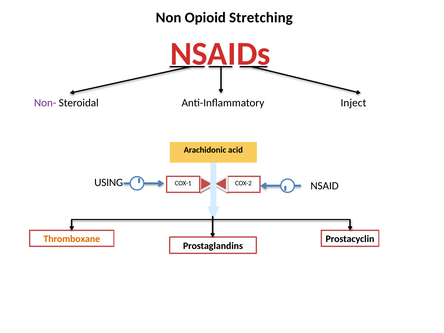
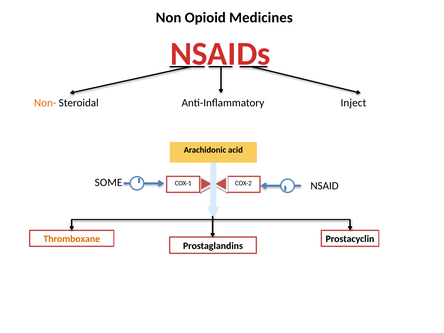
Stretching: Stretching -> Medicines (261, 18)
Non- colour: purple -> orange (45, 103)
USING: USING -> SOME (109, 183)
